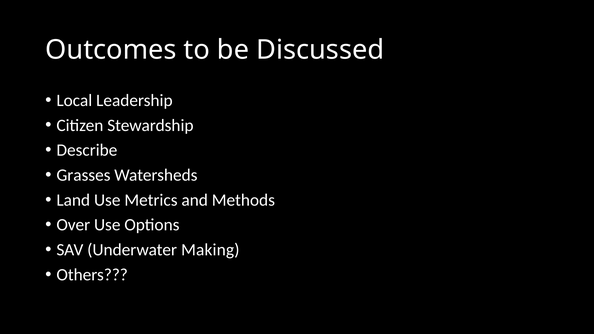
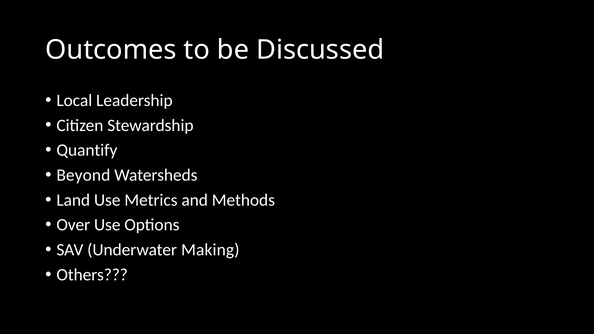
Describe: Describe -> Quantify (87, 150)
Grasses: Grasses -> Beyond (83, 175)
